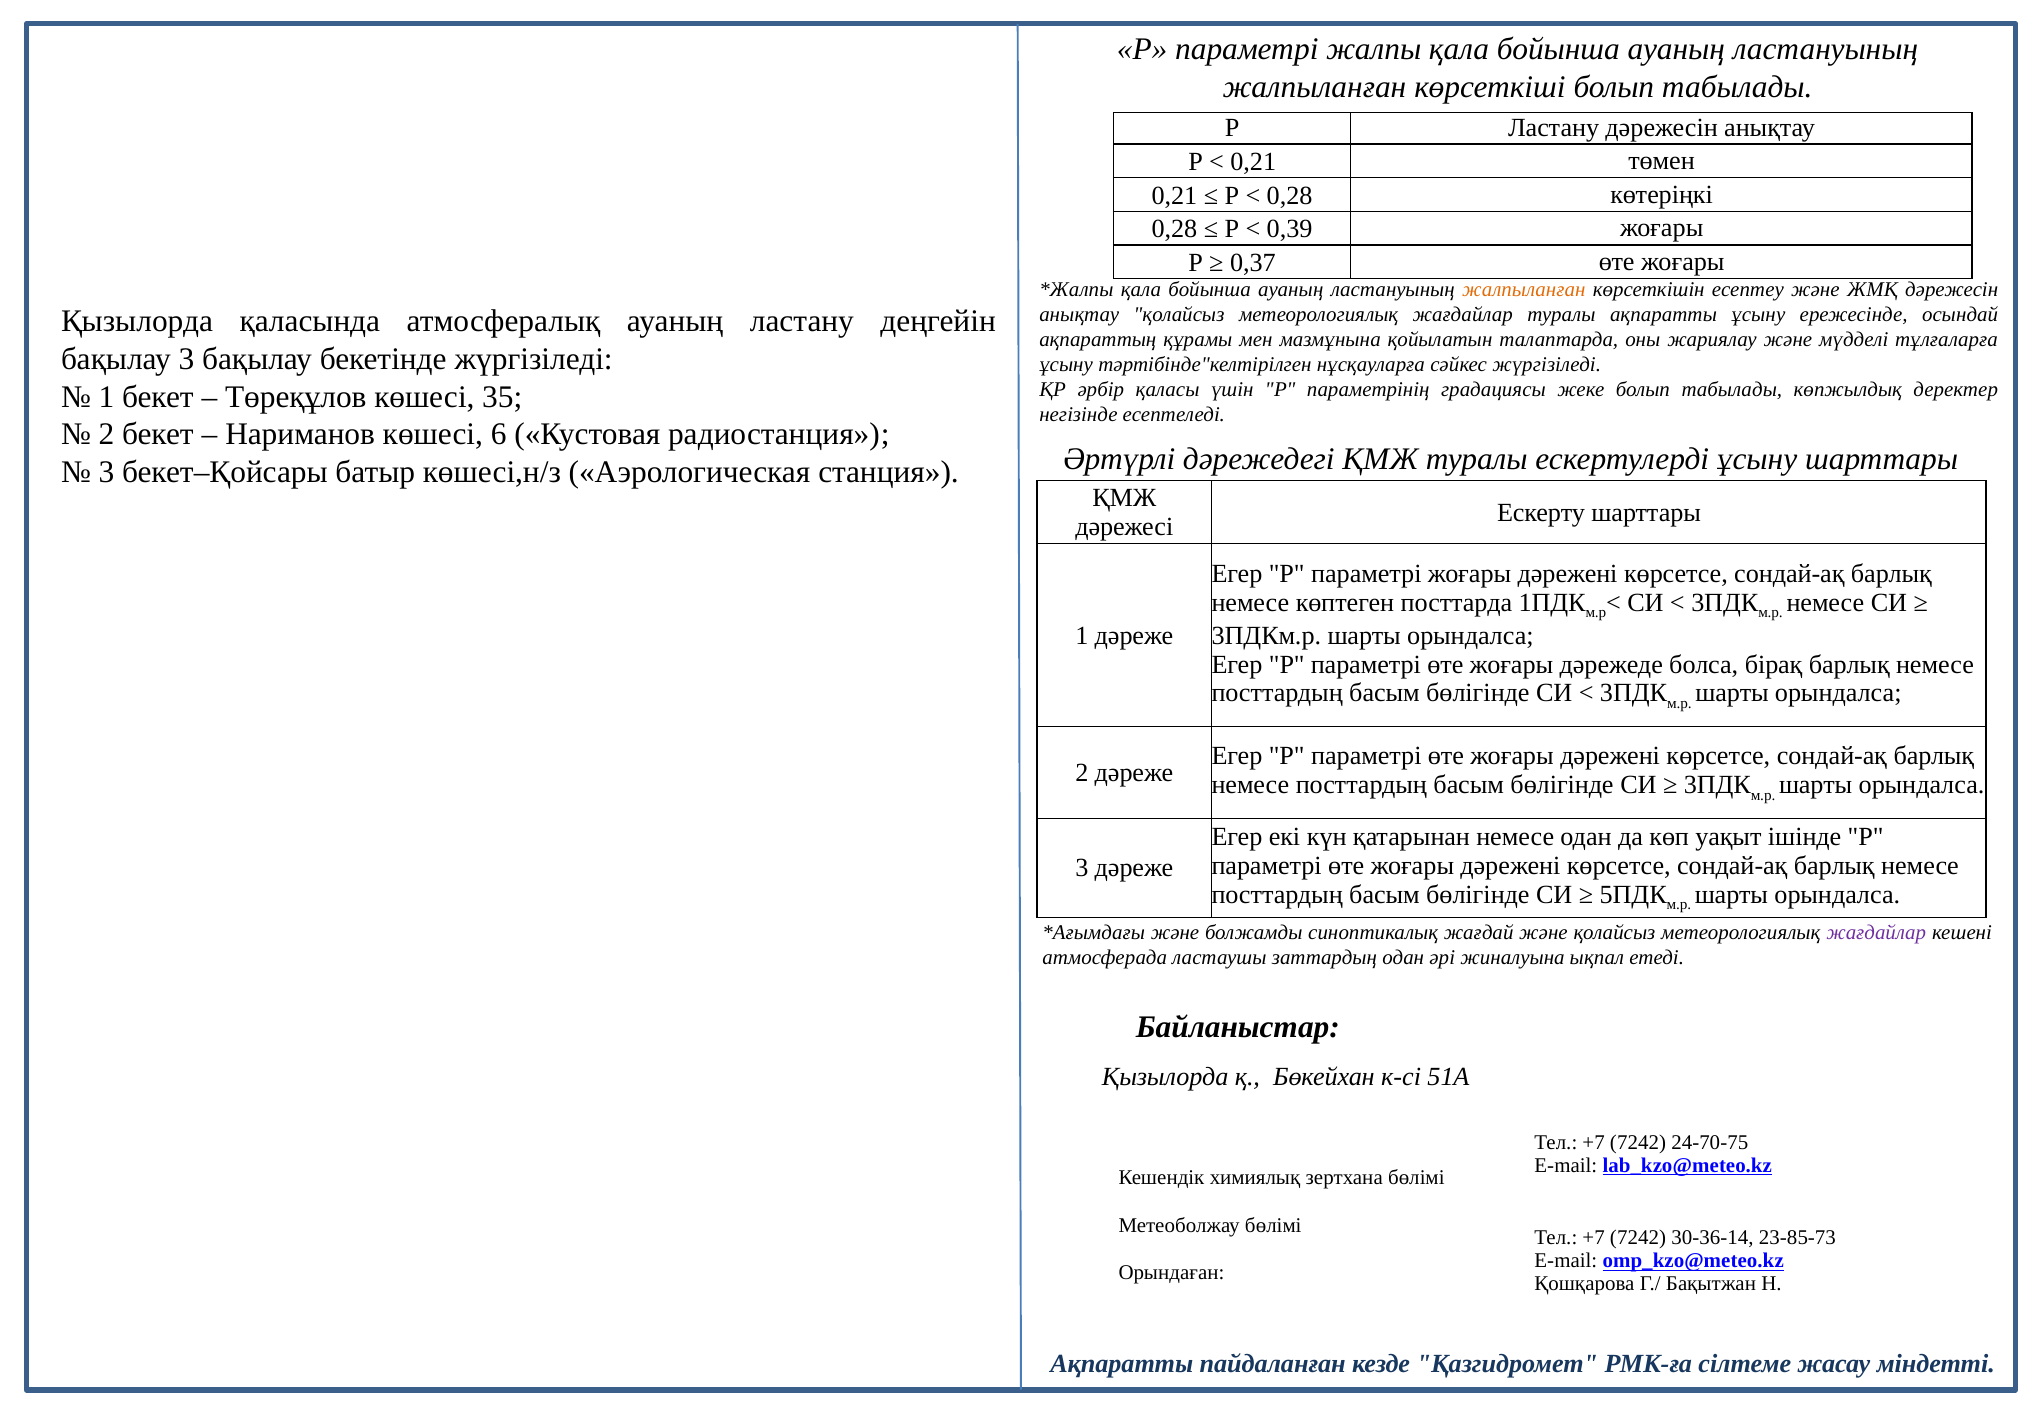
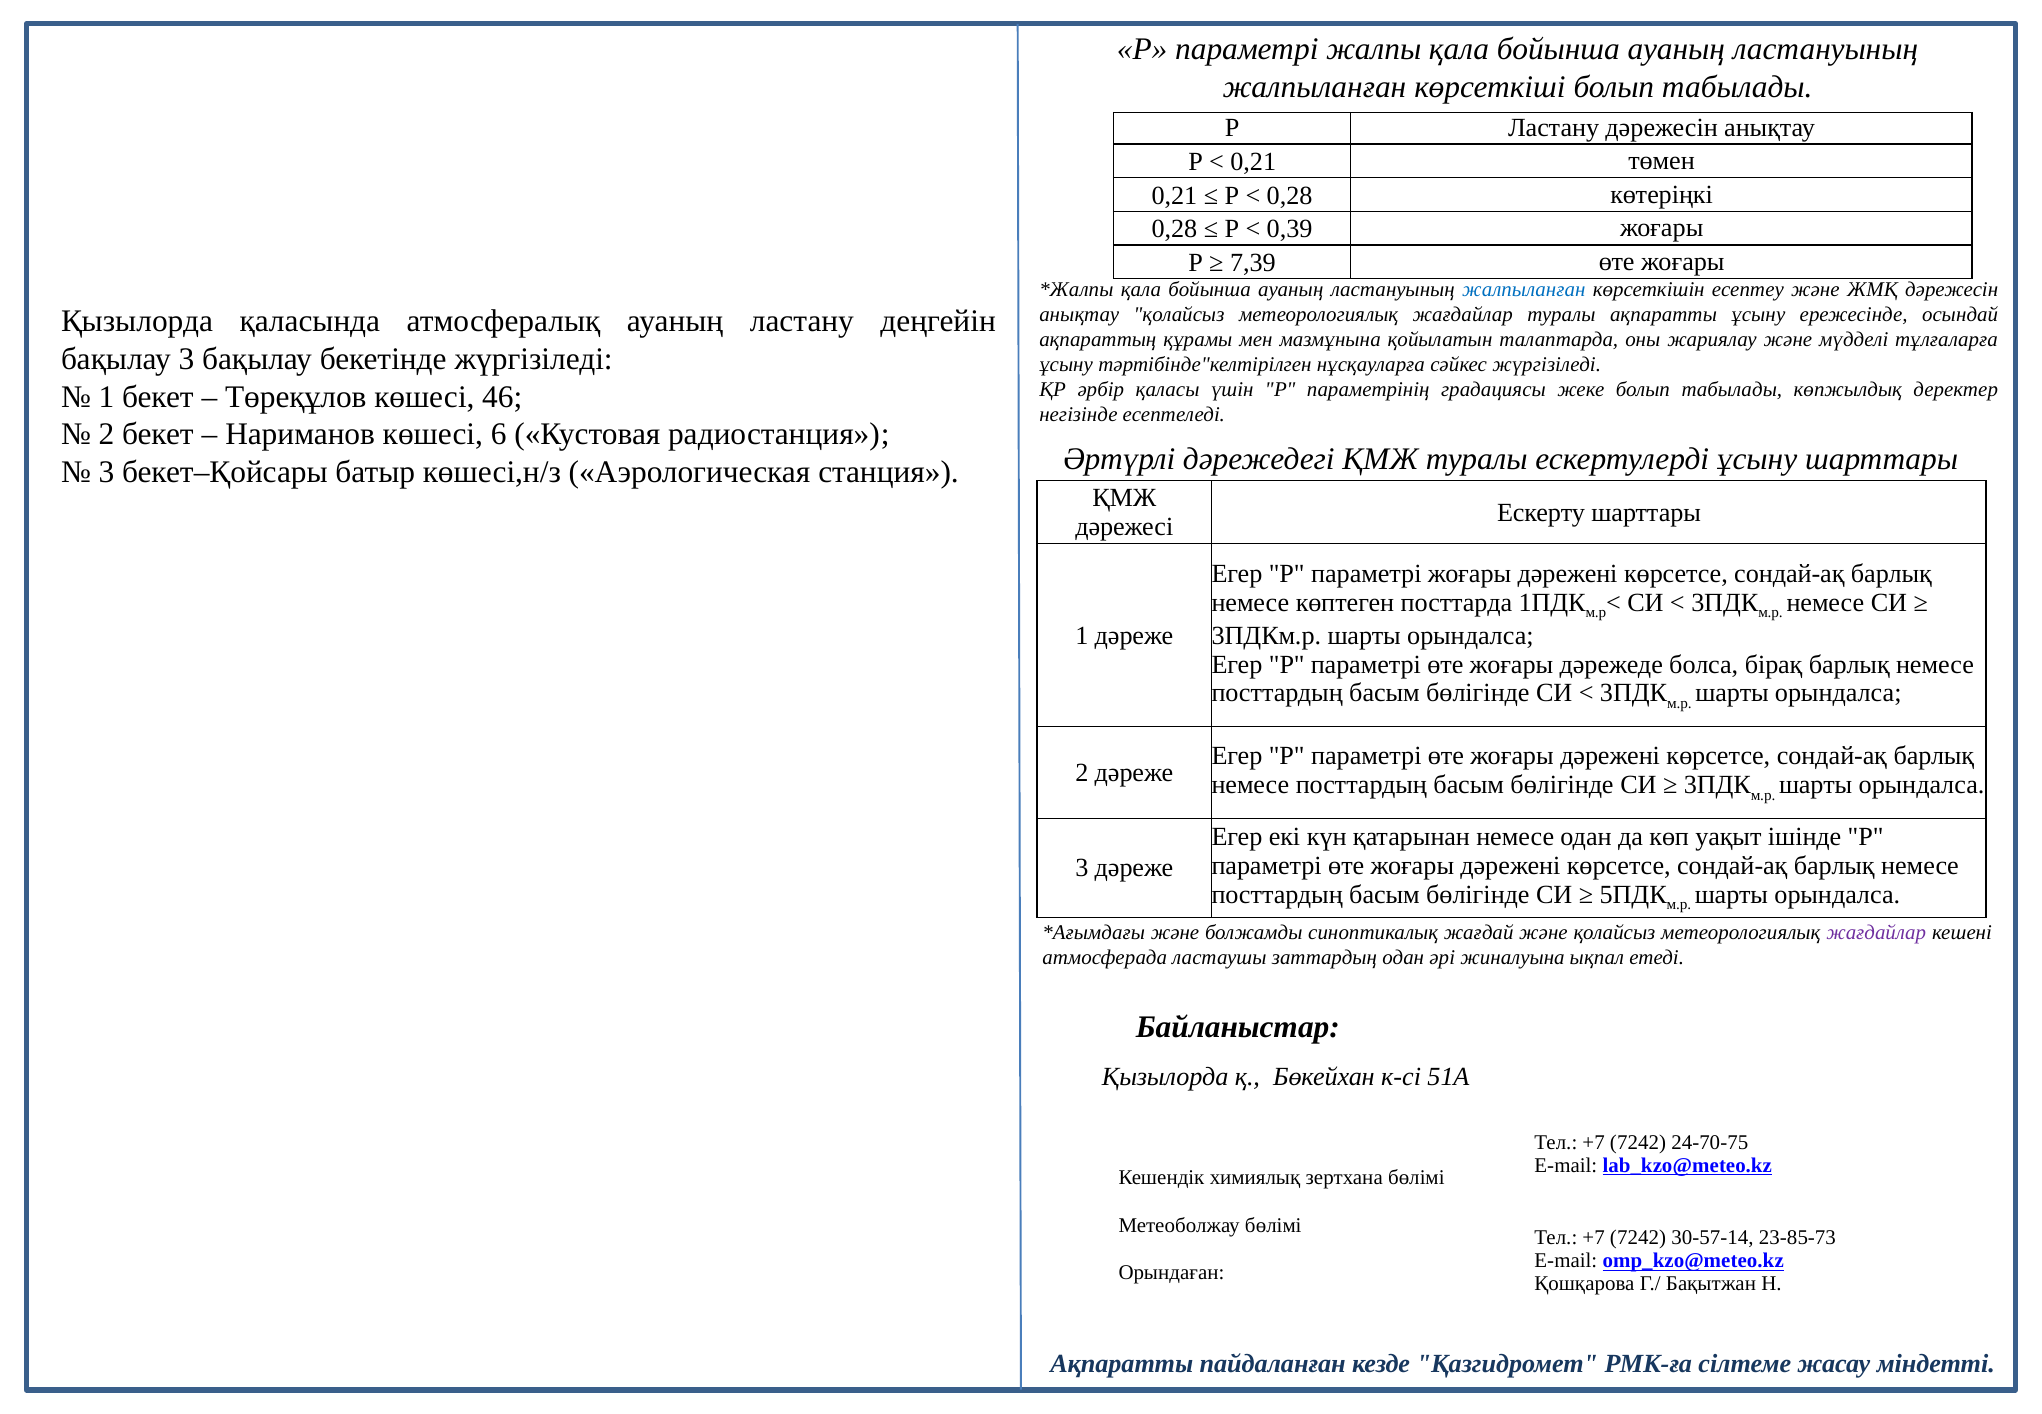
0,37: 0,37 -> 7,39 (1253, 263)
жалпыланған colour: orange -> blue (1524, 289)
35: 35 -> 46 (502, 397)
30-36-14: 30-36-14 -> 30-57-14 (1712, 1237)
